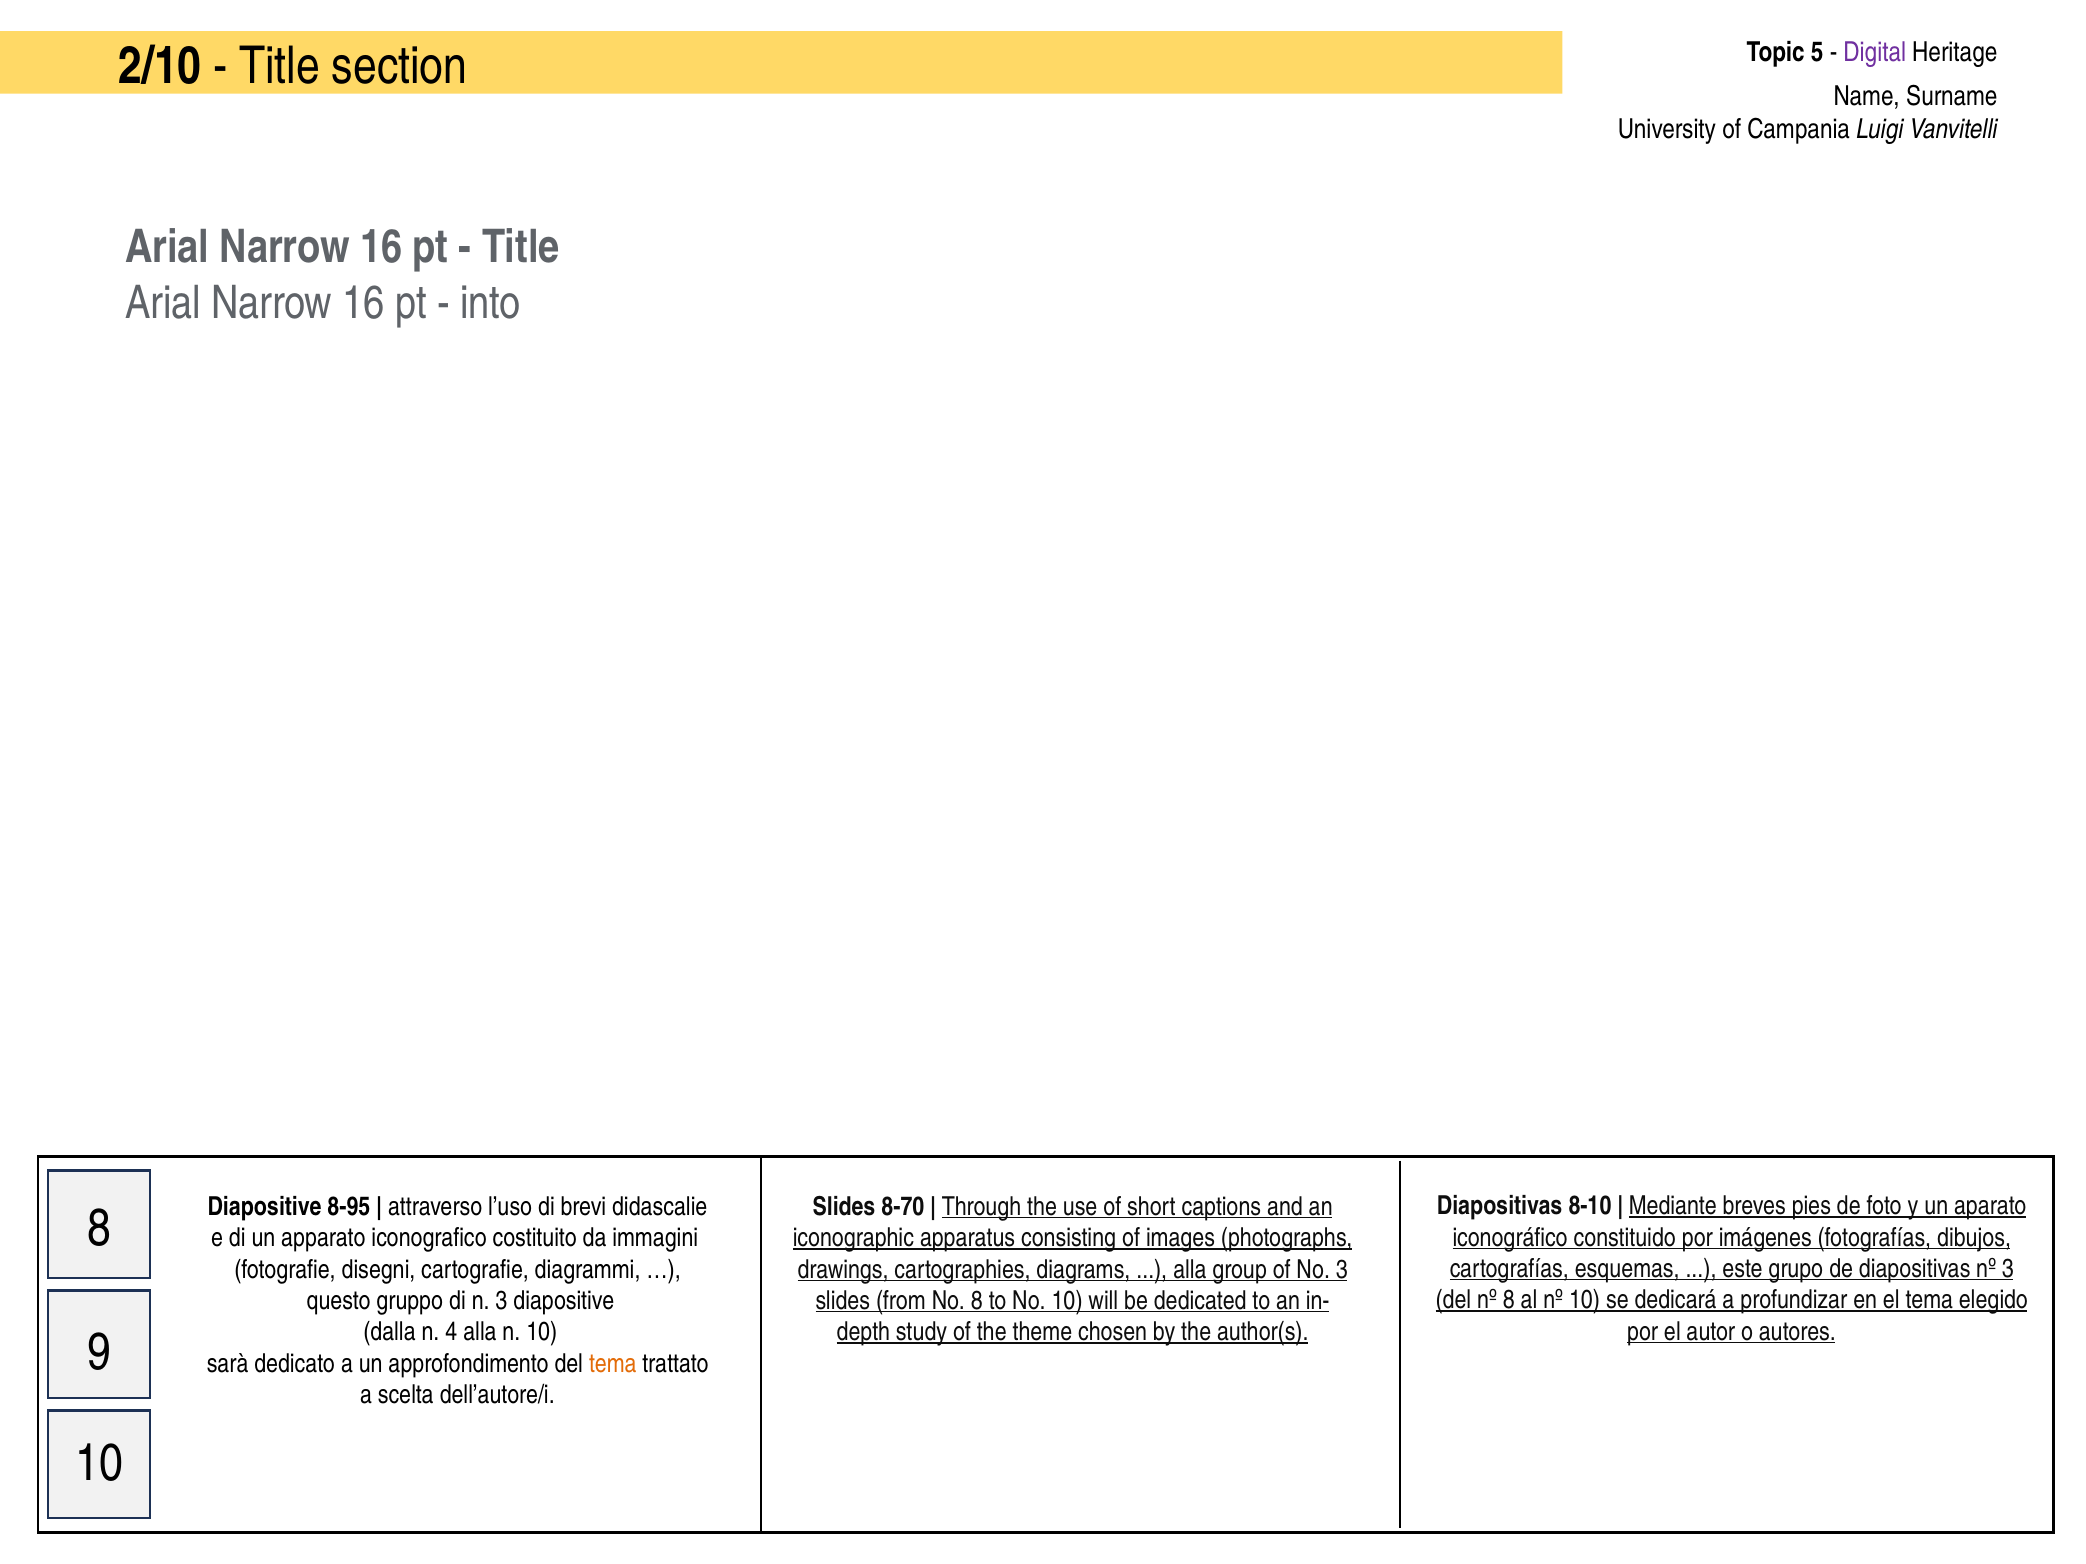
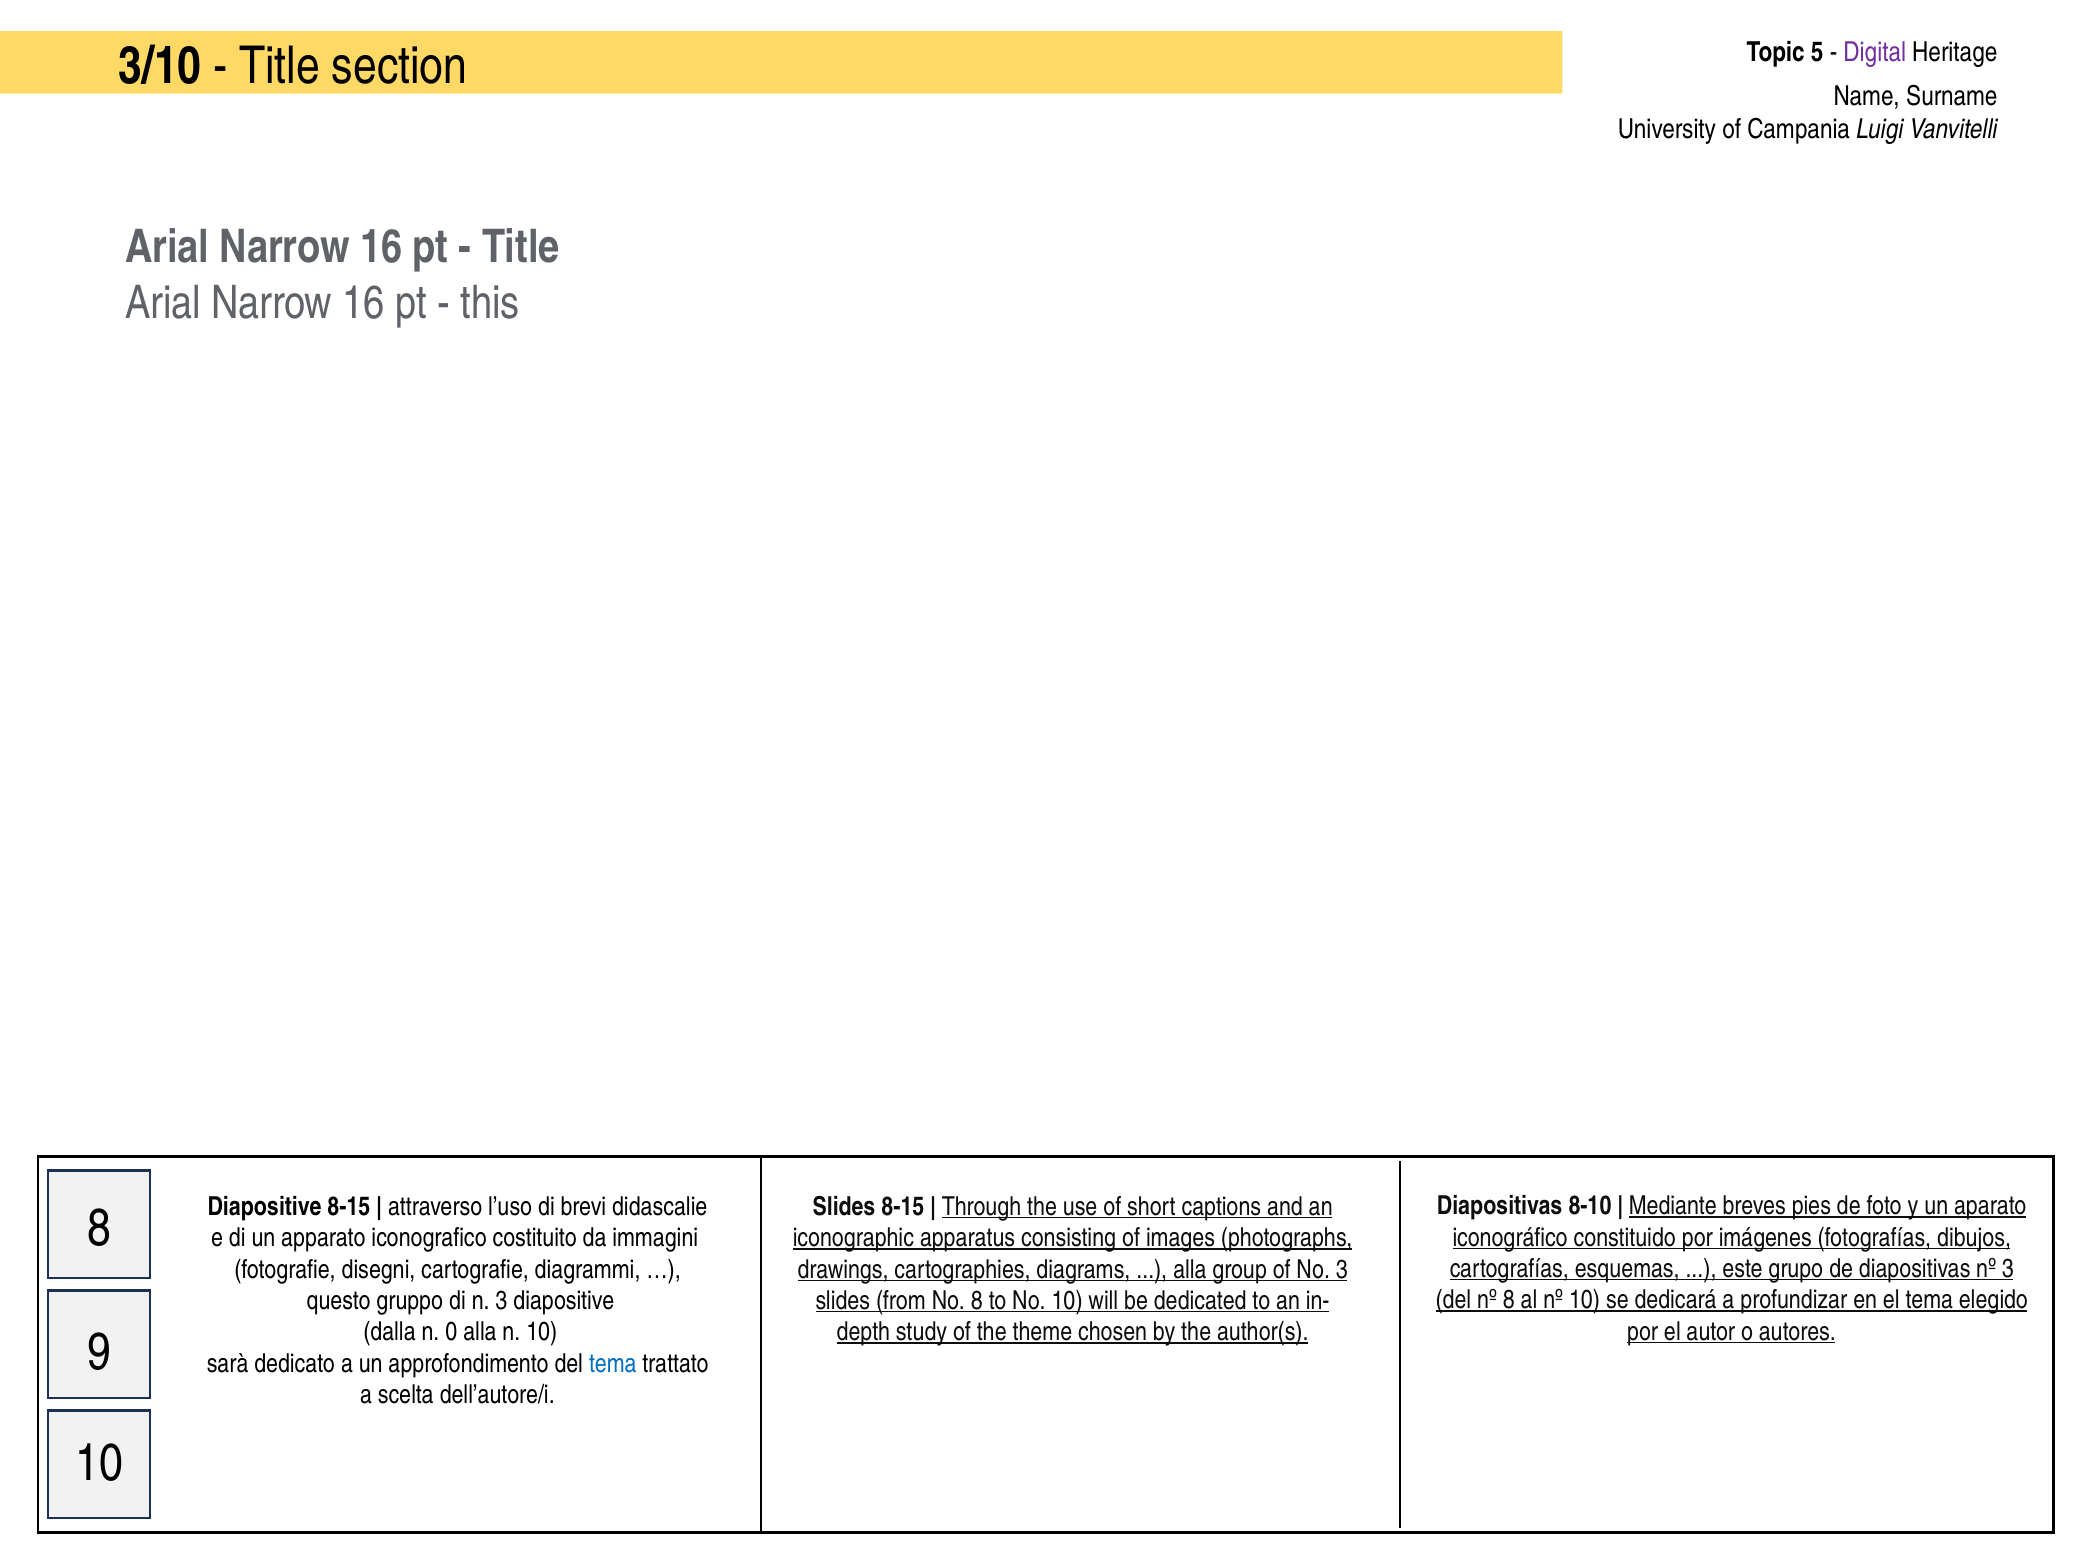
2/10: 2/10 -> 3/10 (160, 66)
into: into -> this (490, 303)
Diapositive 8-95: 8-95 -> 8-15 (349, 1207)
Slides 8-70: 8-70 -> 8-15 (903, 1207)
4: 4 -> 0 (451, 1333)
tema colour: orange -> blue (613, 1364)
